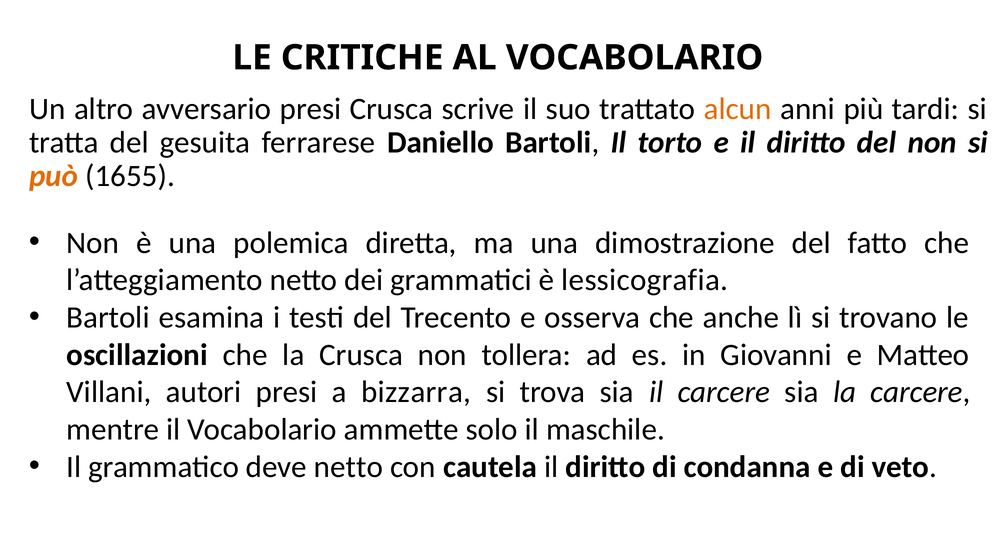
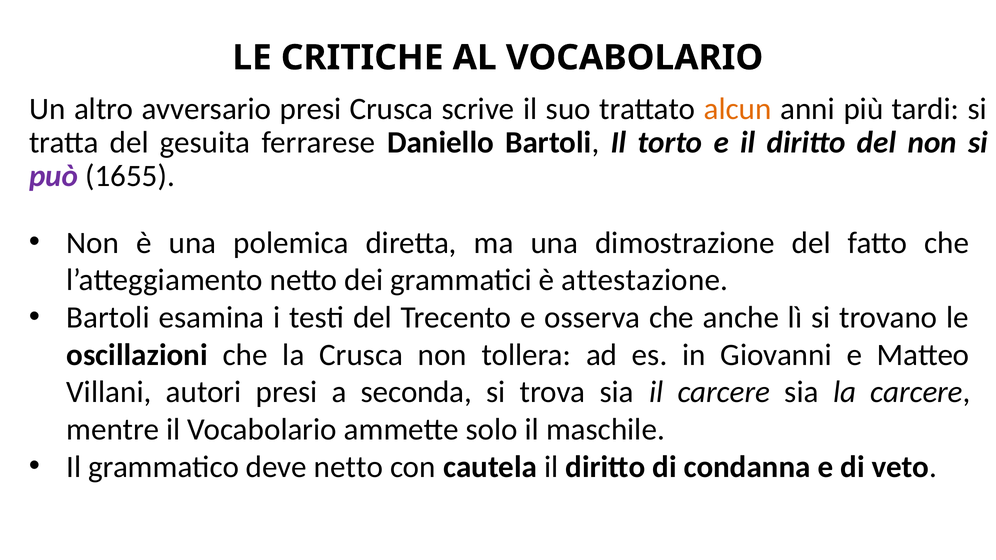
può colour: orange -> purple (54, 176)
lessicografia: lessicografia -> attestazione (645, 280)
bizzarra: bizzarra -> seconda (416, 392)
